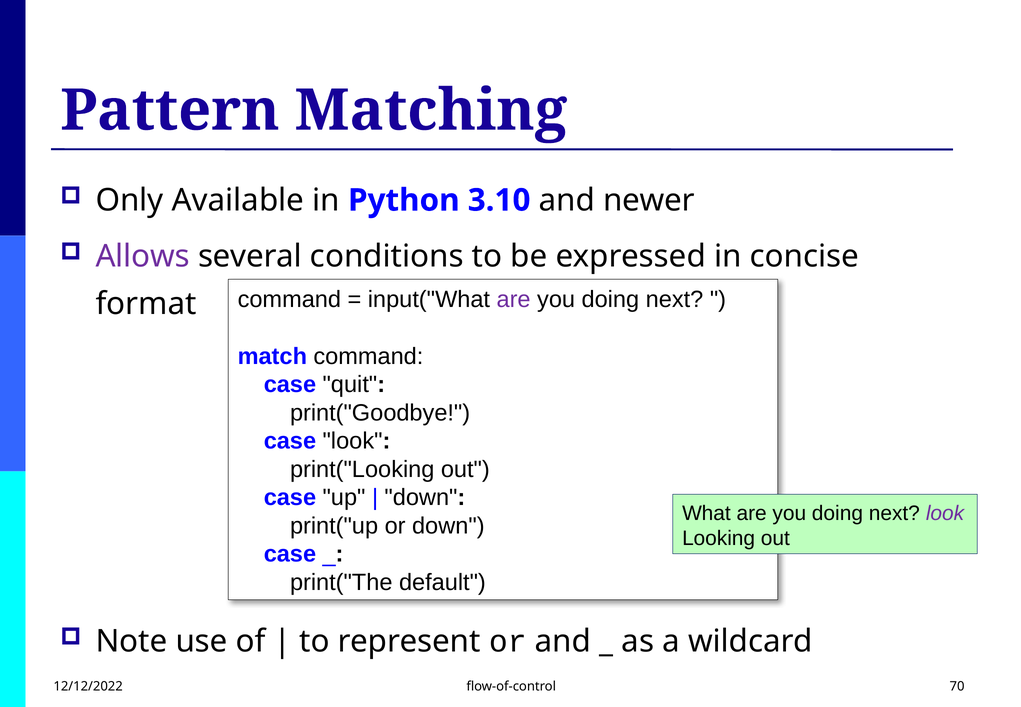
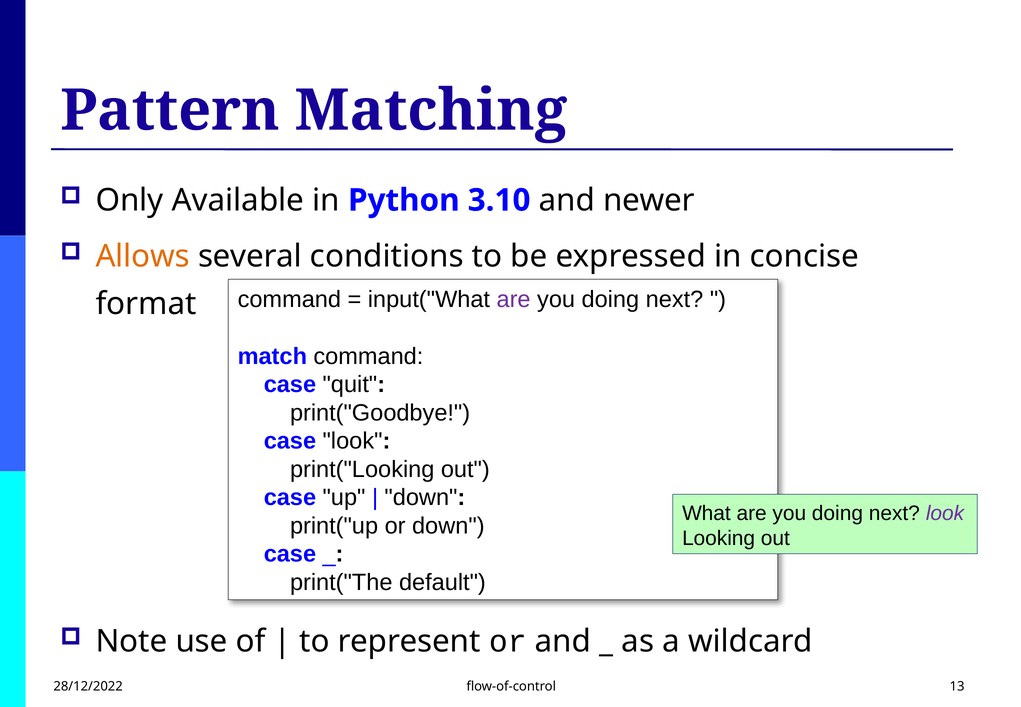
Allows colour: purple -> orange (143, 257)
12/12/2022: 12/12/2022 -> 28/12/2022 (88, 686)
70: 70 -> 13 (957, 686)
